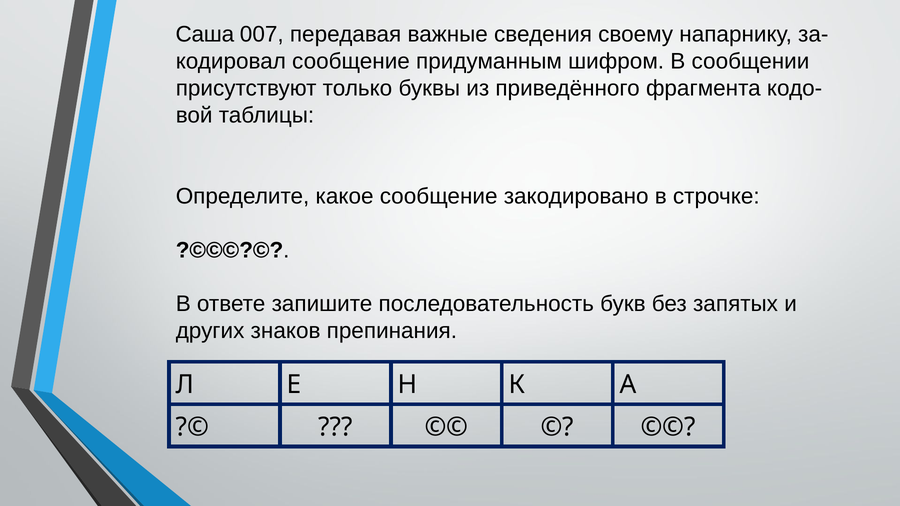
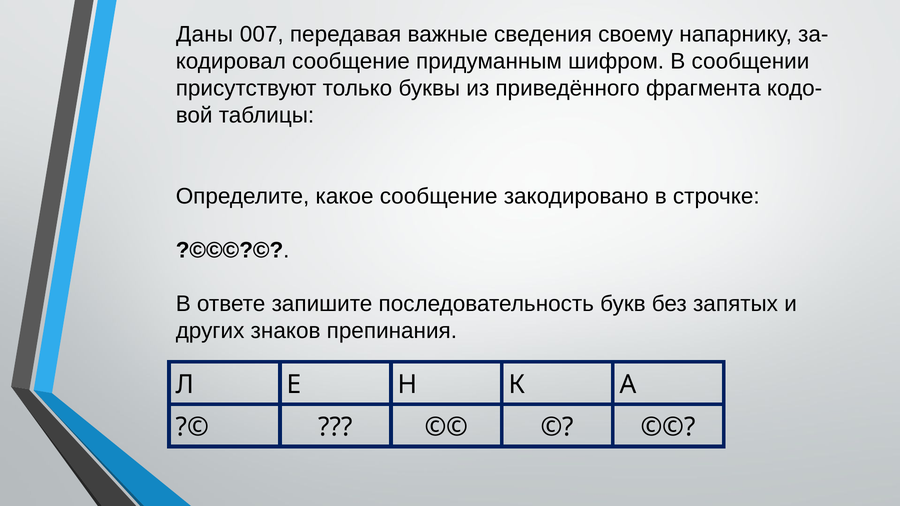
Саша: Саша -> Даны (205, 34)
